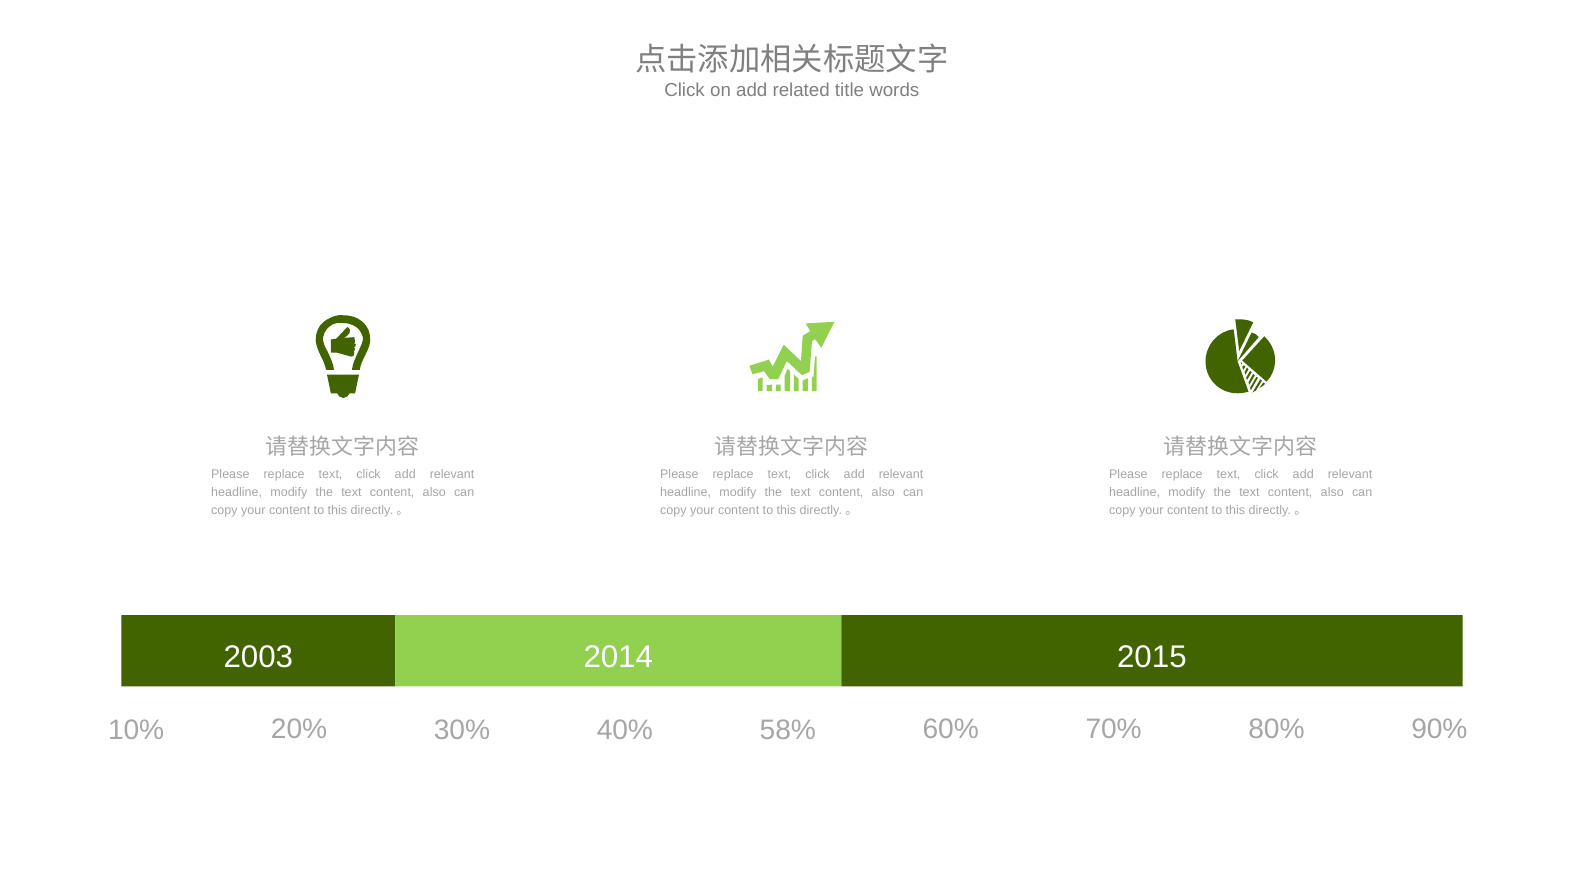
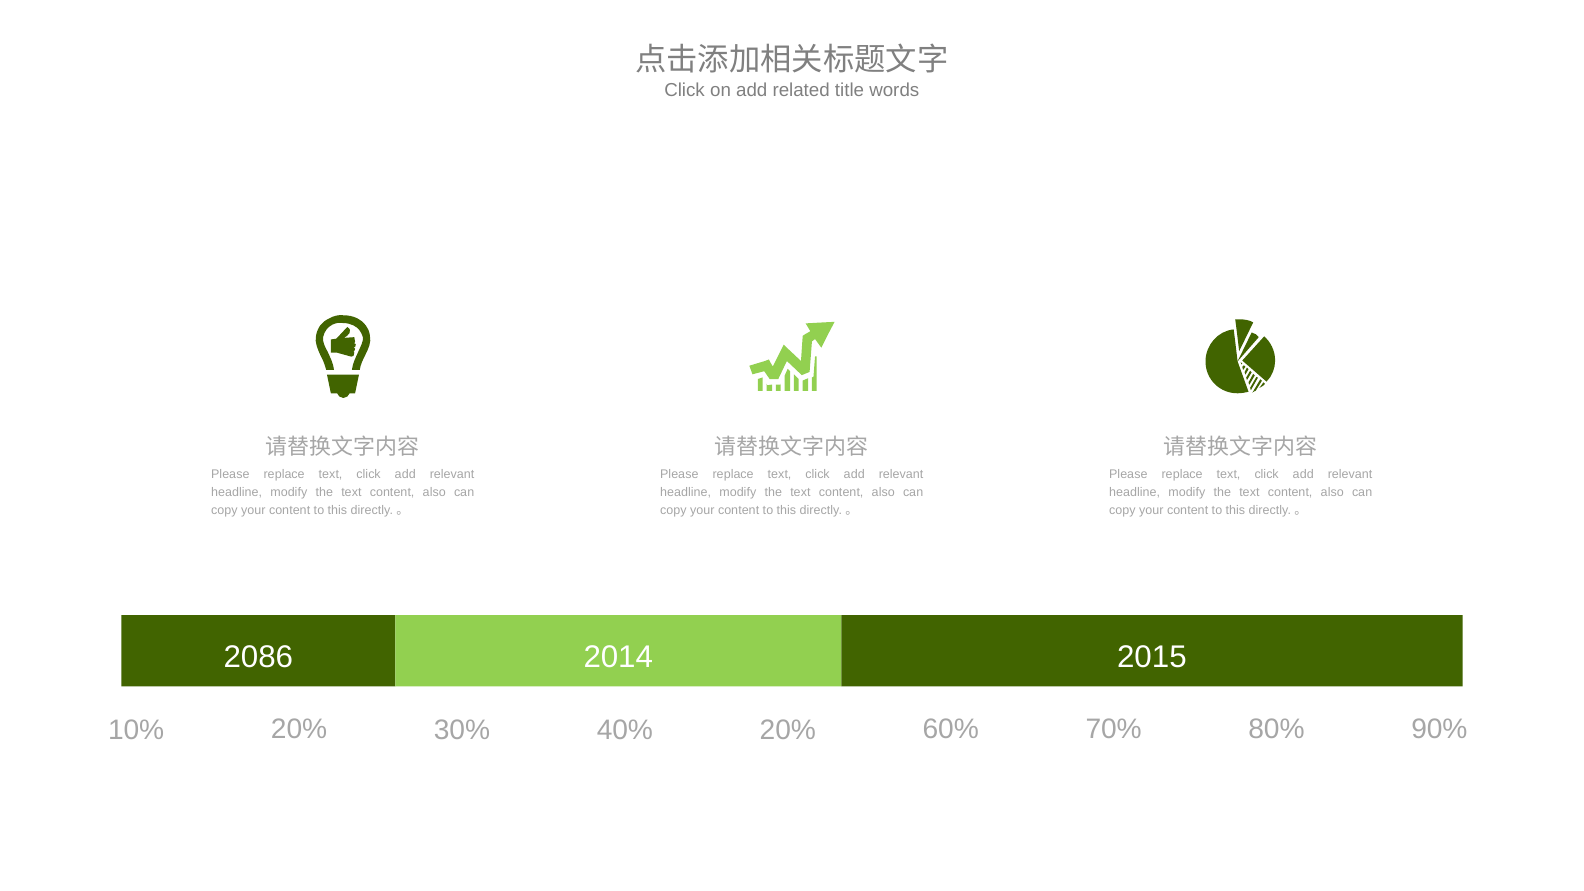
2003: 2003 -> 2086 (258, 657)
40% 58%: 58% -> 20% (788, 730)
